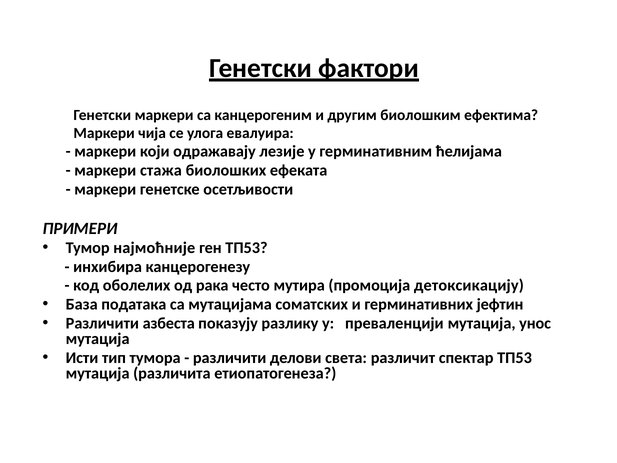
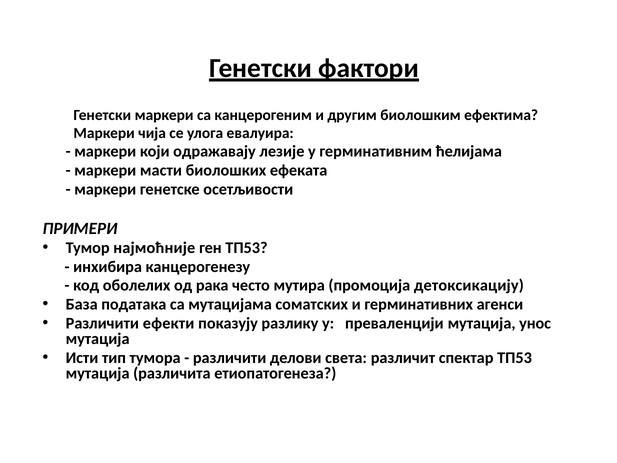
стажа: стажа -> масти (161, 170)
јефтин: јефтин -> агенси (500, 304)
азбеста: азбеста -> ефекти (169, 323)
